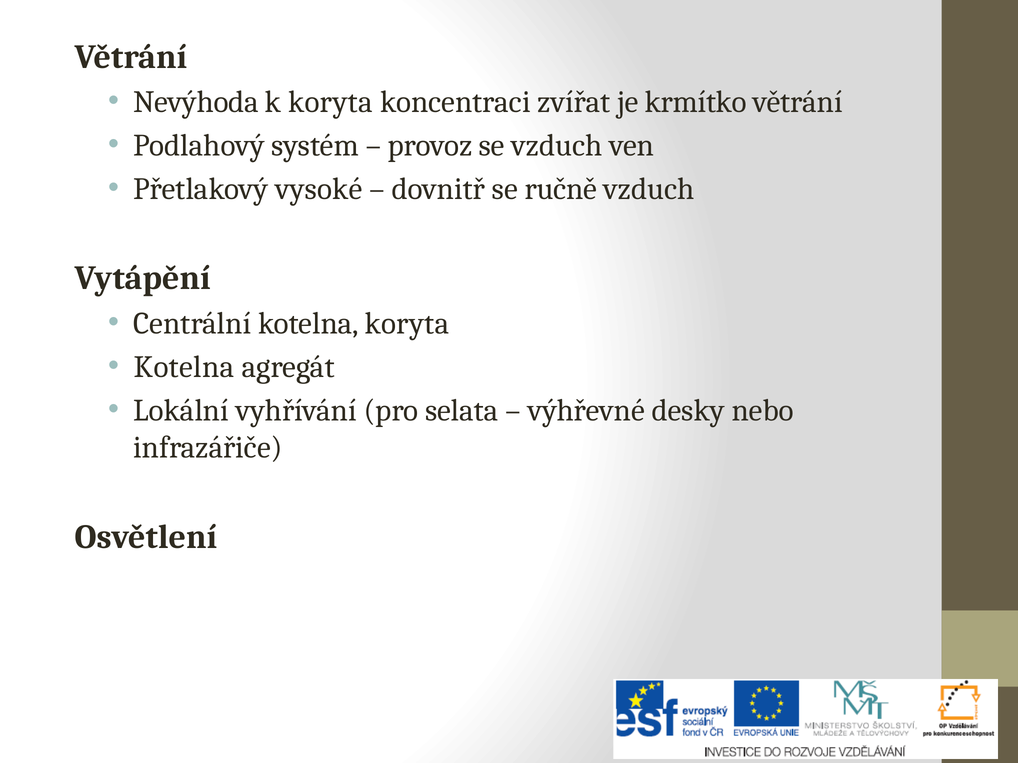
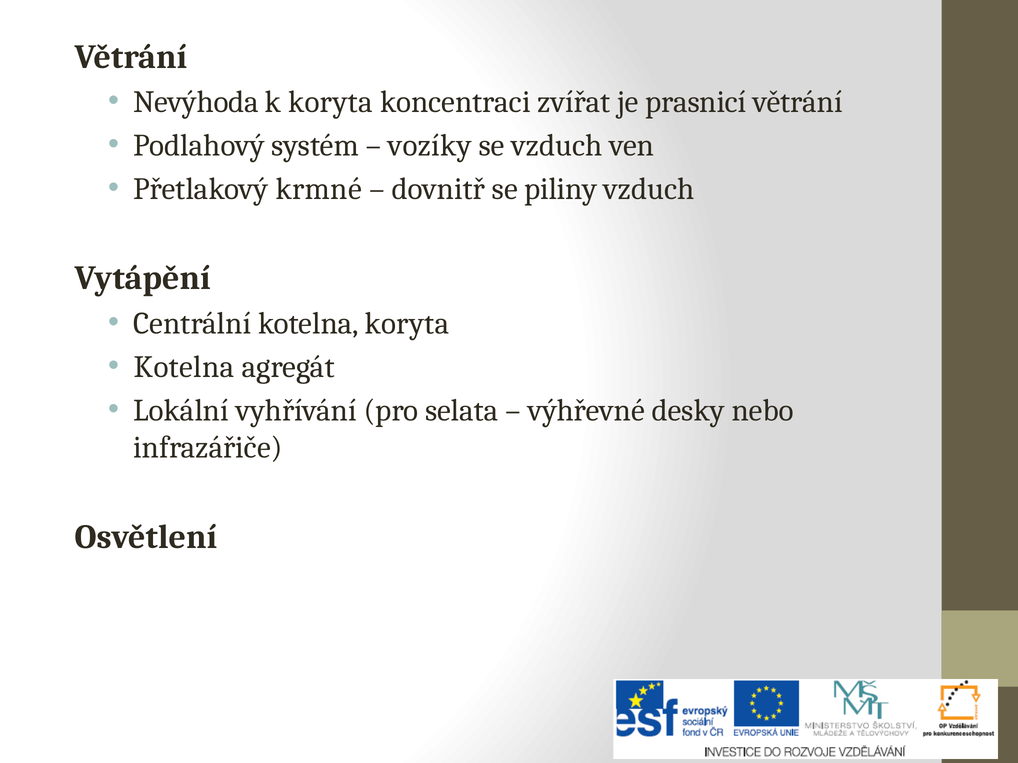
krmítko: krmítko -> prasnicí (696, 102)
provoz: provoz -> vozíky (430, 145)
vysoké: vysoké -> krmné (319, 189)
ručně: ručně -> piliny (561, 189)
